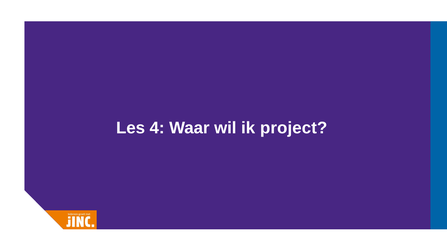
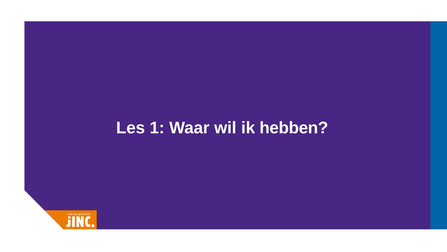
4: 4 -> 1 (157, 128)
project: project -> hebben (294, 128)
